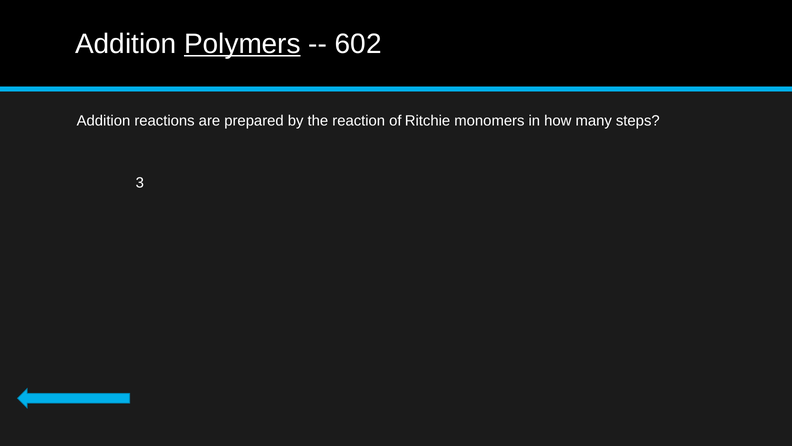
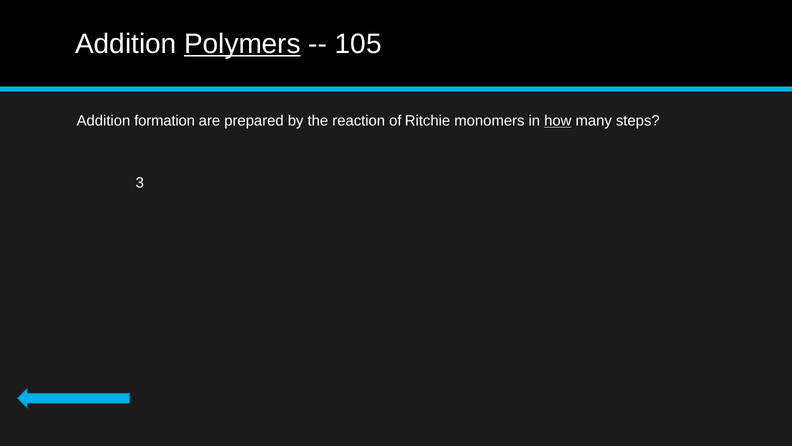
602: 602 -> 105 (358, 44)
reactions: reactions -> formation (165, 121)
how underline: none -> present (558, 121)
